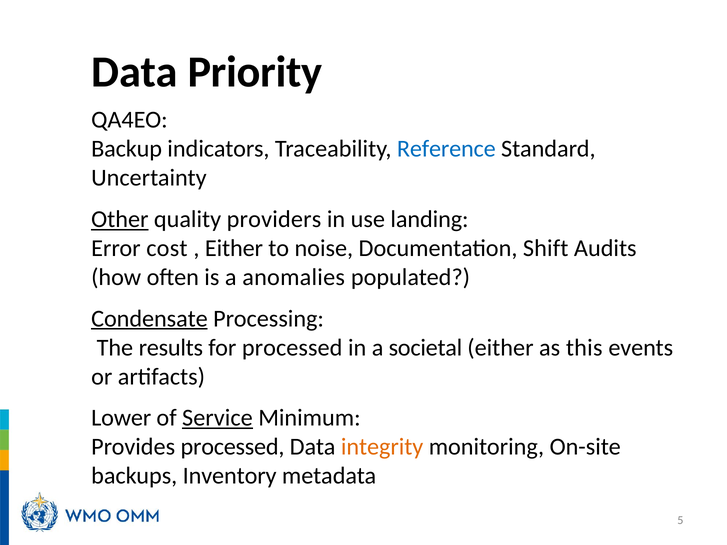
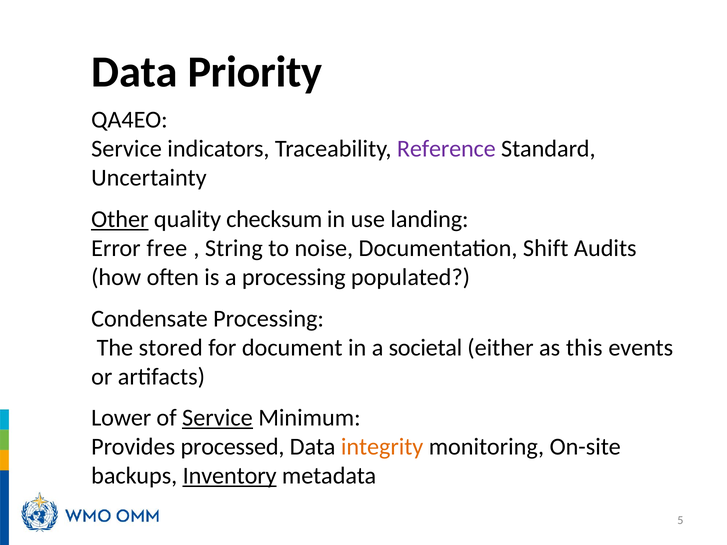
Backup: Backup -> Service (127, 149)
Reference colour: blue -> purple (446, 149)
providers: providers -> checksum (274, 219)
cost: cost -> free (167, 248)
Either: Either -> String (234, 248)
a anomalies: anomalies -> processing (294, 277)
Condensate underline: present -> none (149, 319)
results: results -> stored (171, 348)
for processed: processed -> document (292, 348)
Inventory underline: none -> present (230, 476)
